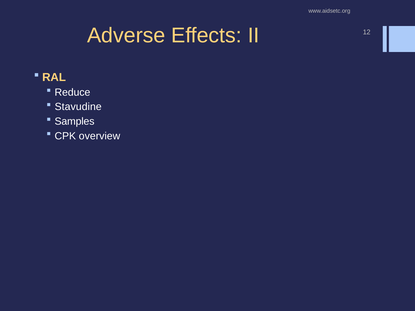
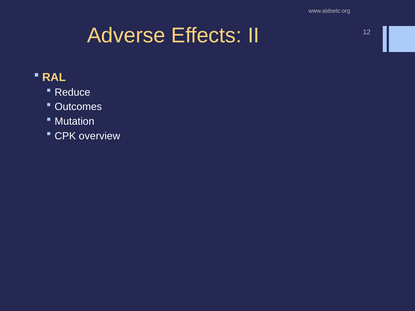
Stavudine: Stavudine -> Outcomes (78, 107)
Samples: Samples -> Mutation (74, 122)
